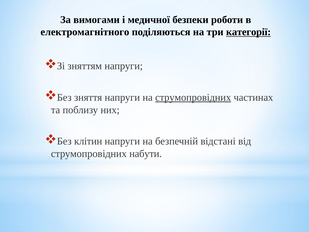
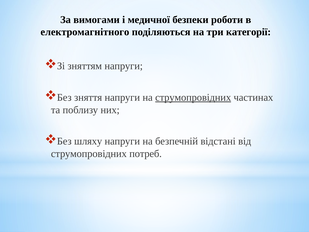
категорії underline: present -> none (248, 32)
клітин: клітин -> шляху (88, 141)
набути: набути -> потреб (146, 154)
